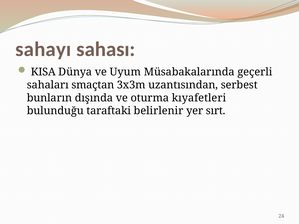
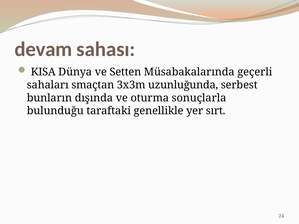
sahayı: sahayı -> devam (43, 49)
Uyum: Uyum -> Setten (125, 72)
uzantısından: uzantısından -> uzunluğunda (183, 85)
kıyafetleri: kıyafetleri -> sonuçlarla (199, 98)
belirlenir: belirlenir -> genellikle (159, 111)
